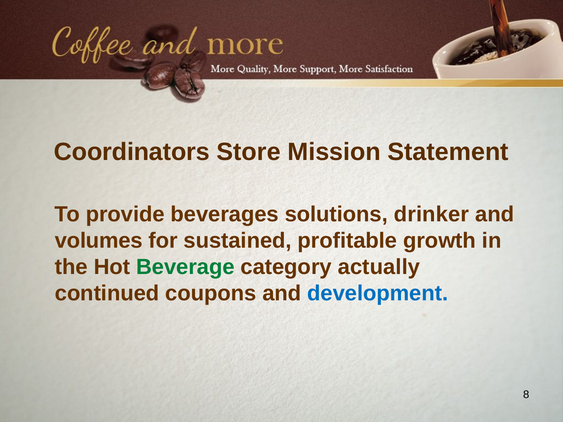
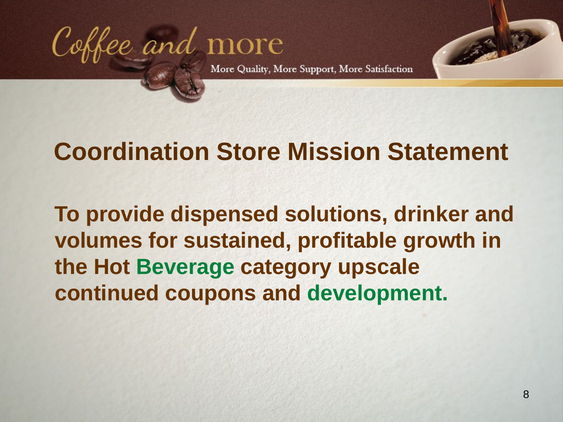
Coordinators: Coordinators -> Coordination (132, 152)
beverages: beverages -> dispensed (225, 215)
actually: actually -> upscale (379, 267)
development colour: blue -> green (378, 293)
